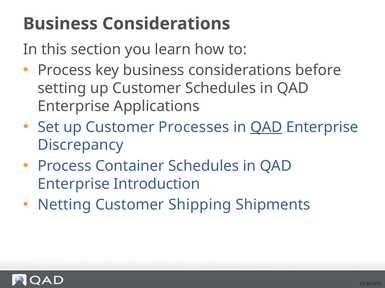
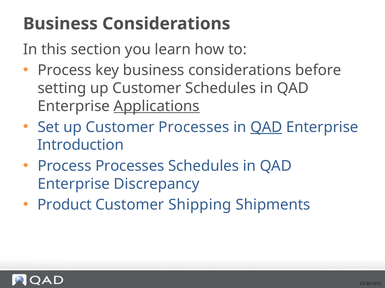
Applications underline: none -> present (157, 106)
Discrepancy: Discrepancy -> Introduction (81, 145)
Process Container: Container -> Processes (130, 166)
Introduction: Introduction -> Discrepancy (157, 184)
Netting: Netting -> Product (65, 205)
